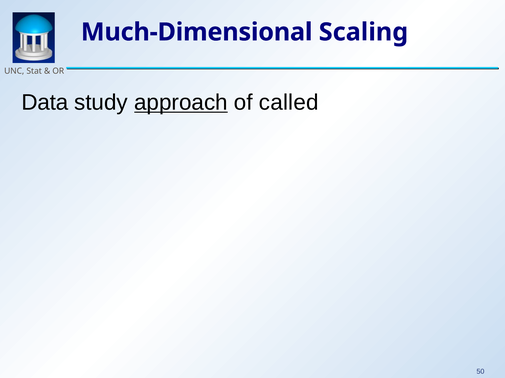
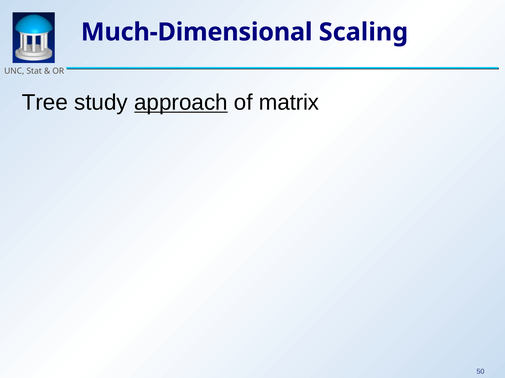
Data: Data -> Tree (45, 102)
called: called -> matrix (289, 102)
